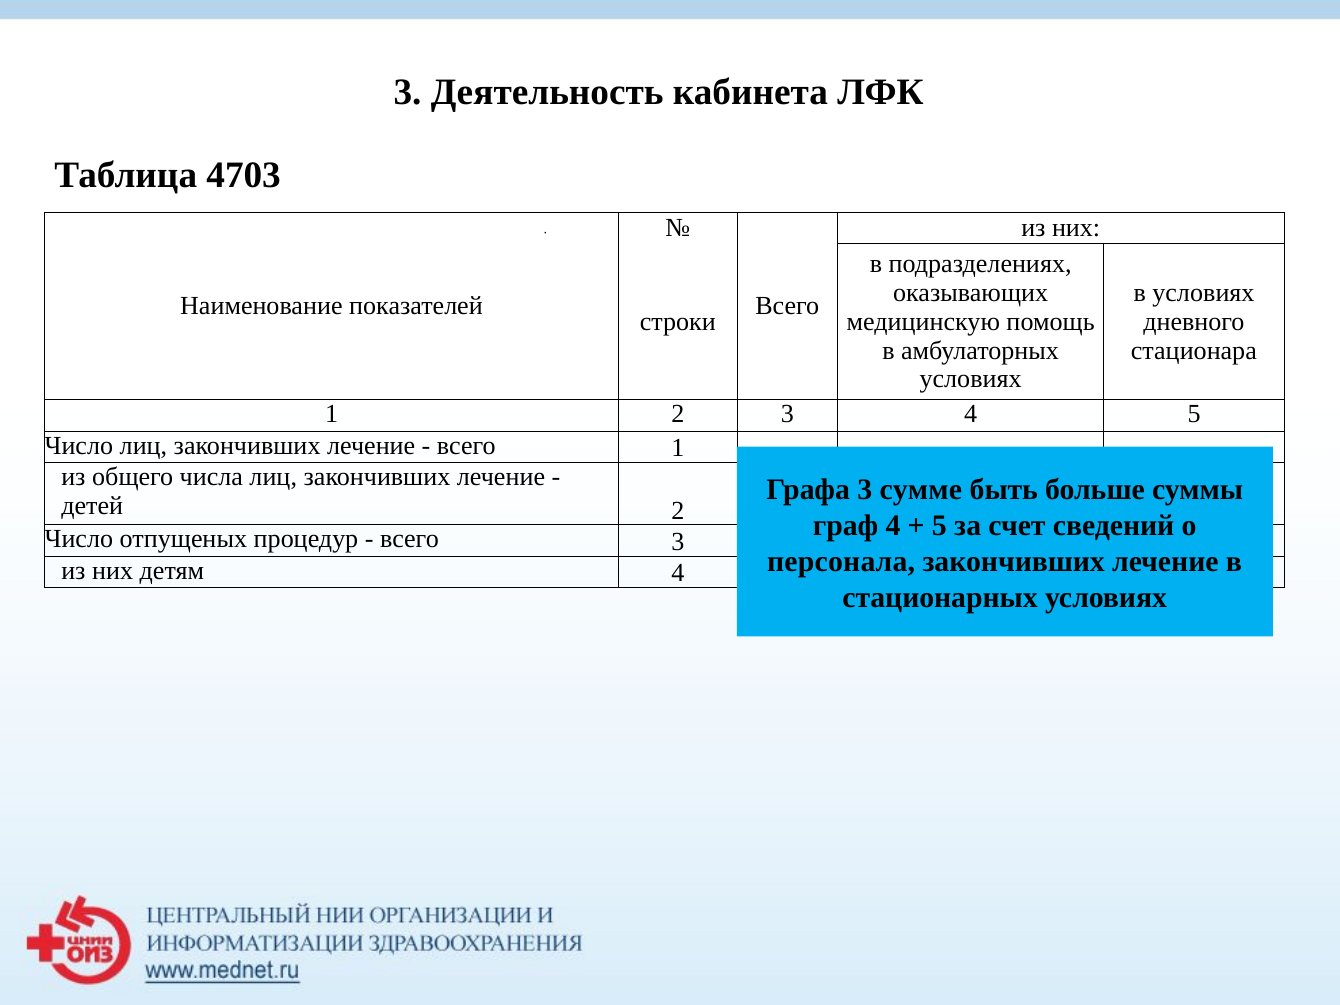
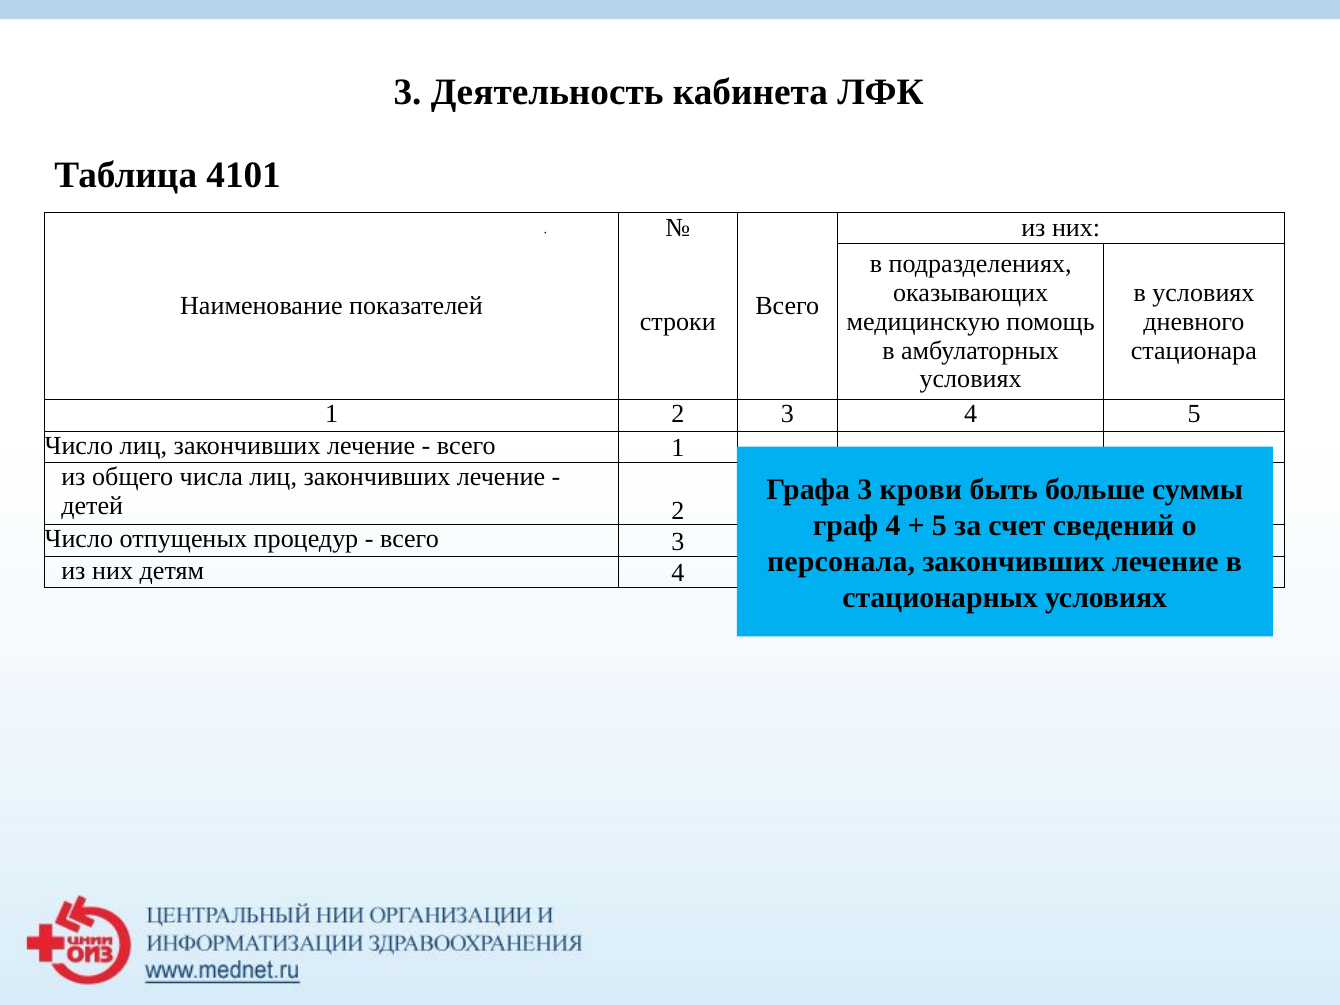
4703: 4703 -> 4101 (244, 176)
сумме: сумме -> крови (921, 490)
